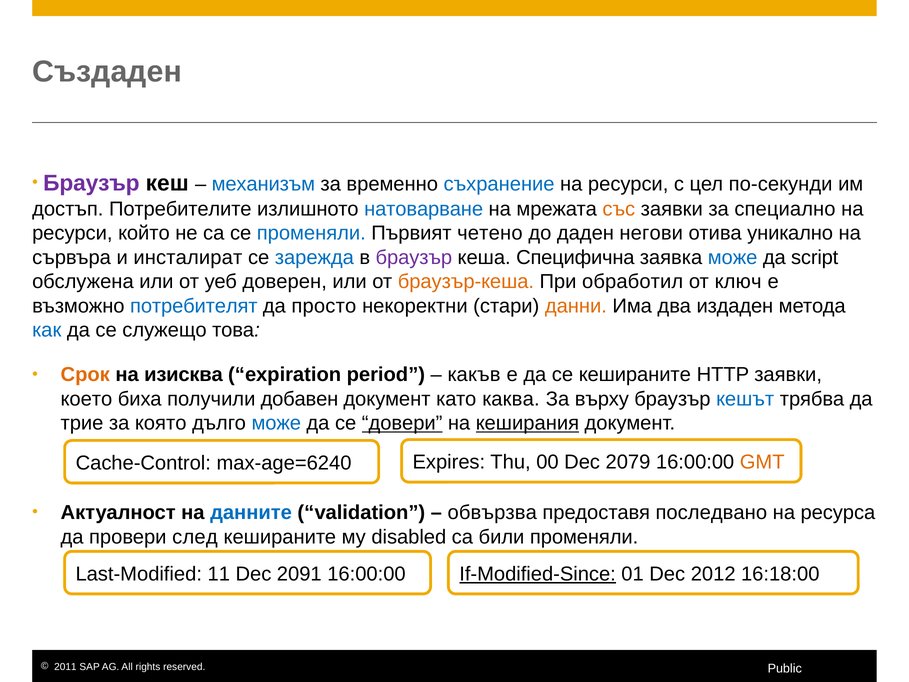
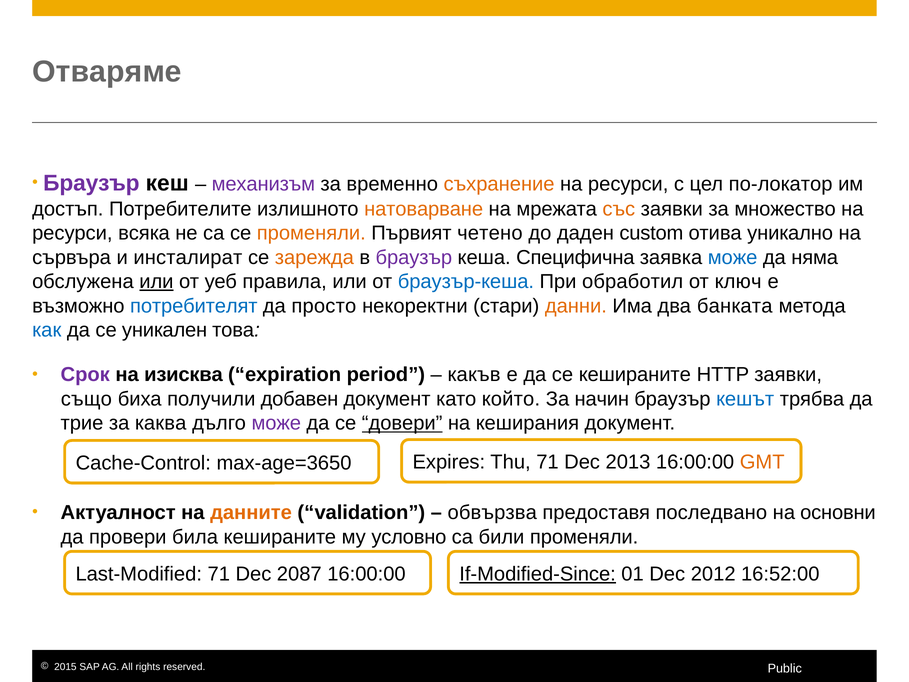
Създаден: Създаден -> Отваряме (107, 72)
механизъм colour: blue -> purple (263, 184)
съхранение colour: blue -> orange (499, 184)
по-секунди: по-секунди -> по-локатор (781, 184)
натоварване colour: blue -> orange (424, 209)
специално: специално -> множество (785, 209)
който: който -> всяка (144, 233)
променяли colour: blue -> orange (311, 233)
негови: негови -> custom (651, 233)
зарежда colour: blue -> orange (314, 257)
script: script -> няма (815, 257)
или underline: none -> present (156, 282)
доверен: доверен -> правила (285, 282)
браузър-кеша colour: orange -> blue (466, 282)
издаден: издаден -> банката (735, 306)
служещо: служещо -> уникален (165, 330)
Срок colour: orange -> purple (85, 375)
което: което -> също (86, 399)
каква: каква -> който (511, 399)
върху: върху -> начин (602, 399)
която: която -> каква (161, 423)
може colour: blue -> purple (276, 423)
кеширания underline: present -> none (527, 423)
max-age=6240: max-age=6240 -> max-age=3650 (284, 463)
Thu 00: 00 -> 71 (547, 462)
2079: 2079 -> 2013 (628, 462)
данните colour: blue -> orange (251, 513)
ресурса: ресурса -> основни (838, 513)
след: след -> била (195, 537)
disabled: disabled -> условно (409, 537)
Last-Modified 11: 11 -> 71 (219, 574)
2091: 2091 -> 2087 (299, 574)
16:18:00: 16:18:00 -> 16:52:00 (780, 574)
2011: 2011 -> 2015 (65, 666)
